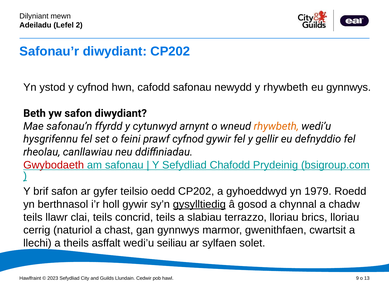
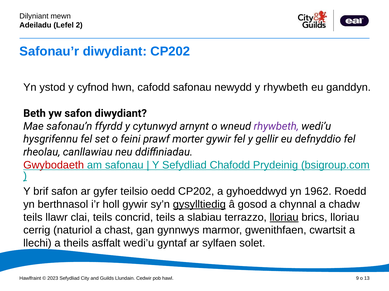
eu gynnwys: gynnwys -> ganddyn (349, 88)
rhywbeth colour: orange -> purple (276, 127)
prawf cyfnod: cyfnod -> morter (188, 140)
1979: 1979 -> 1962 (318, 192)
lloriau underline: none -> present (284, 218)
seiliau: seiliau -> gyntaf (172, 244)
